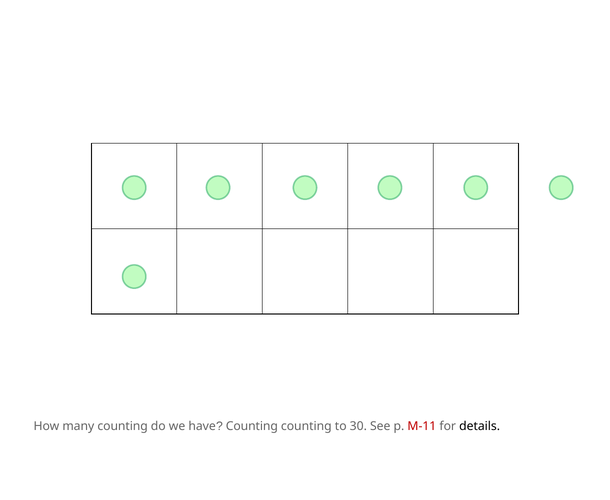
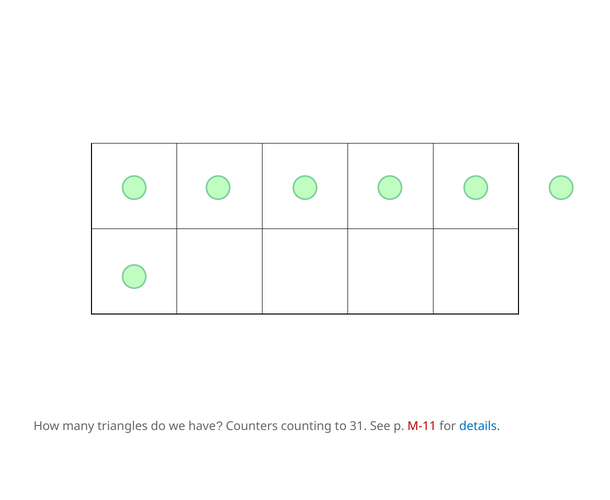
many counting: counting -> triangles (123, 426)
Counting: Counting -> Counters (252, 426)
30: 30 -> 31 (358, 426)
details colour: black -> blue (480, 426)
